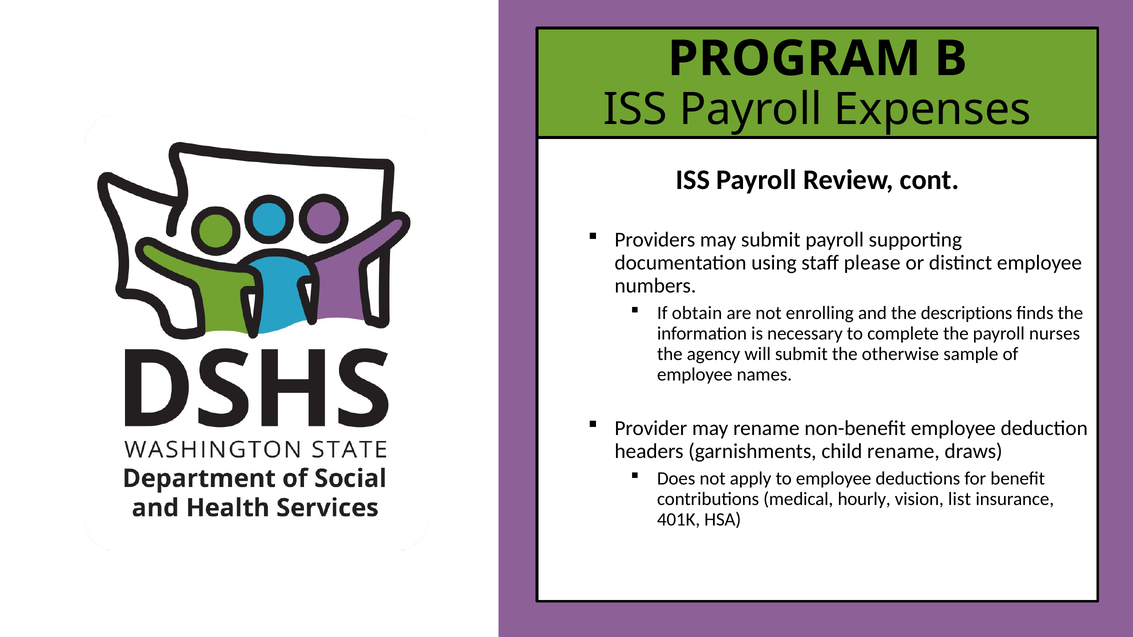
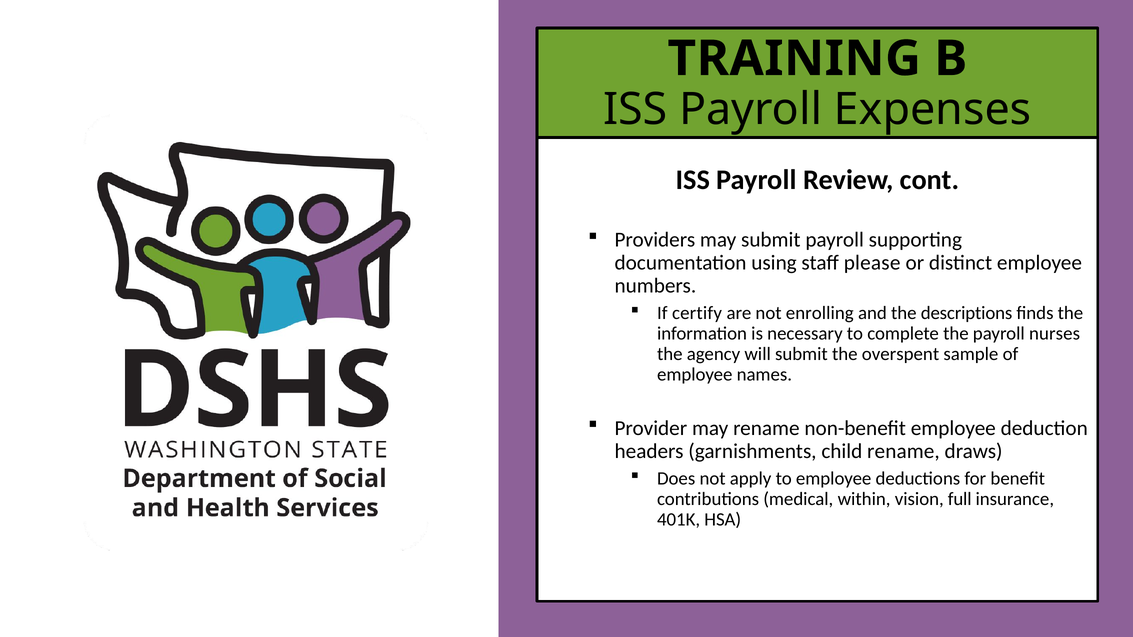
PROGRAM: PROGRAM -> TRAINING (794, 59)
obtain: obtain -> certify (697, 313)
otherwise: otherwise -> overspent (900, 354)
hourly: hourly -> within (864, 499)
list: list -> full (960, 499)
